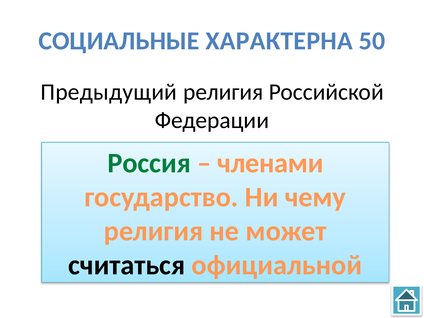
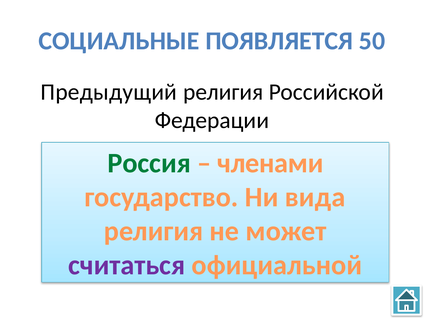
ХАРАКТЕРНА: ХАРАКТЕРНА -> ПОЯВЛЯЕТСЯ (279, 41)
чему: чему -> вида (315, 197)
считаться colour: black -> purple (127, 265)
